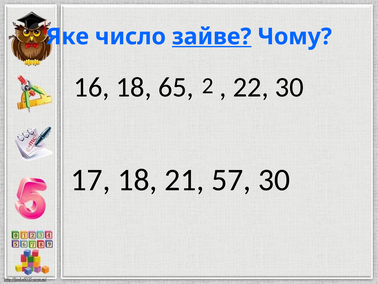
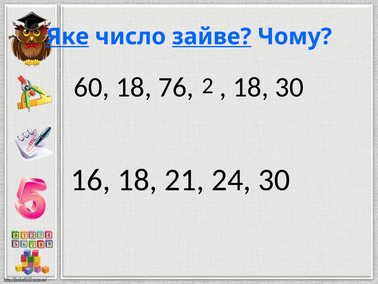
Яке underline: none -> present (67, 37)
16: 16 -> 60 (92, 87)
65: 65 -> 76 (176, 87)
22: 22 -> 18 (251, 87)
17: 17 -> 16 (91, 180)
57: 57 -> 24 (231, 180)
